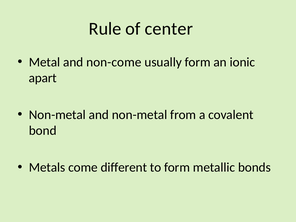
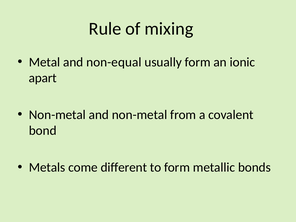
center: center -> mixing (169, 29)
non-come: non-come -> non-equal (114, 62)
